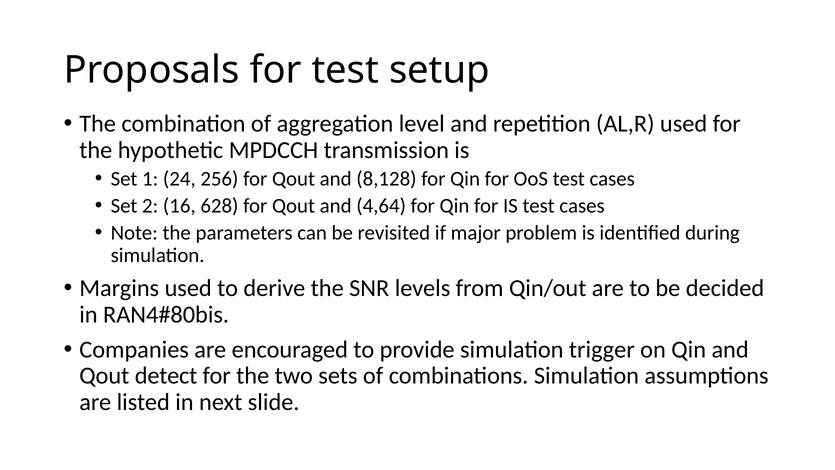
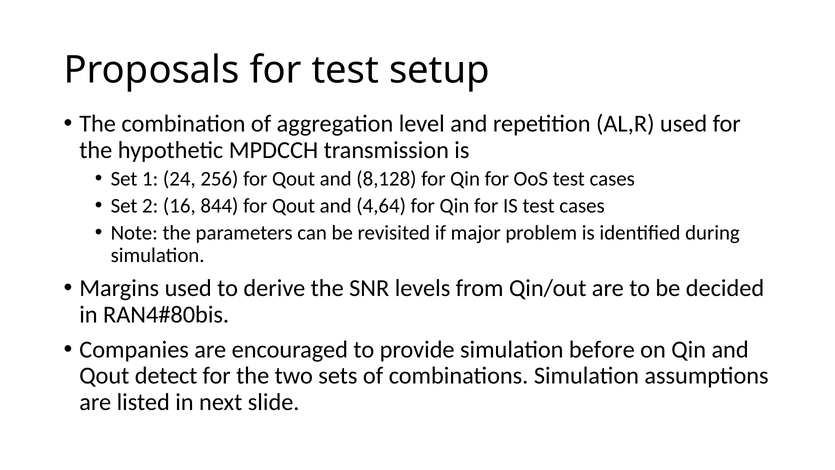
628: 628 -> 844 (219, 206)
trigger: trigger -> before (602, 349)
